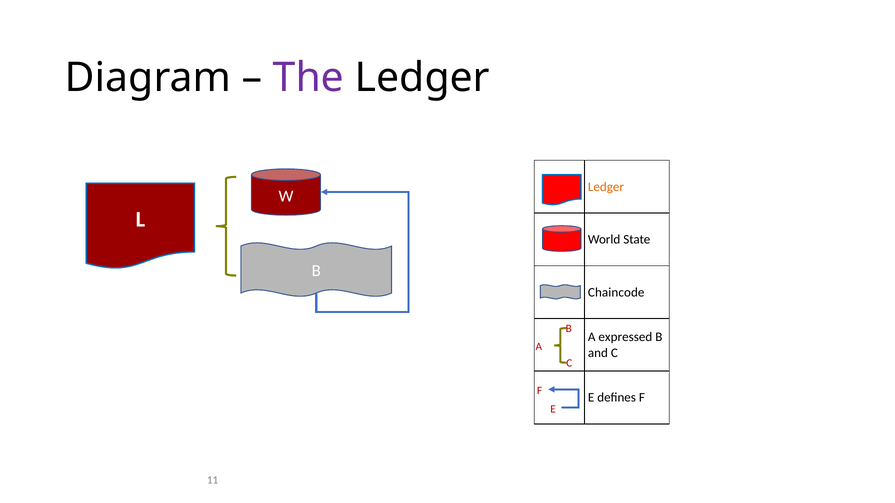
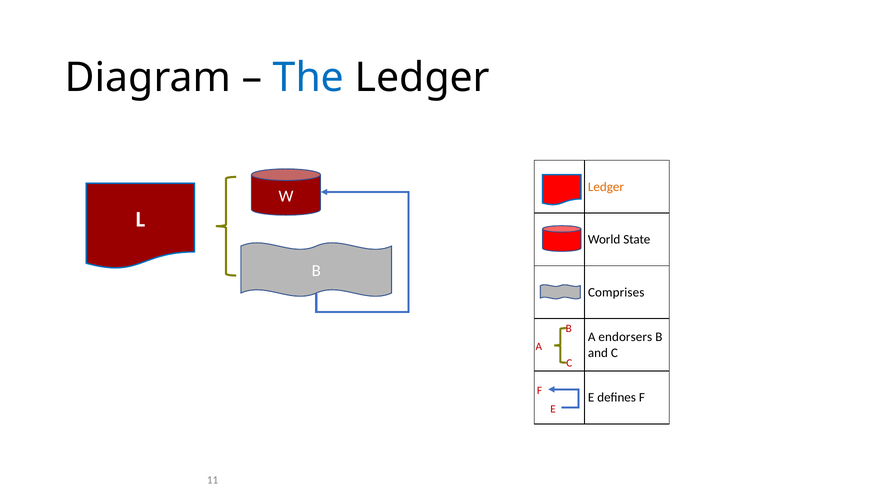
The colour: purple -> blue (308, 78)
Chaincode: Chaincode -> Comprises (616, 292)
expressed: expressed -> endorsers (625, 337)
